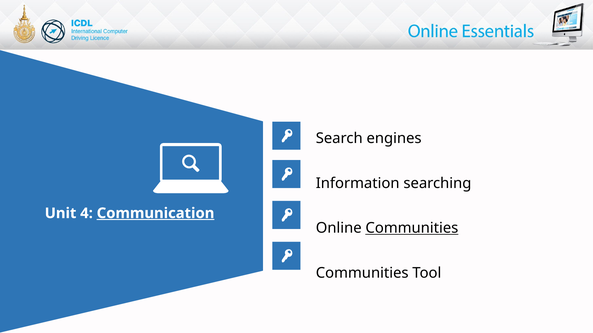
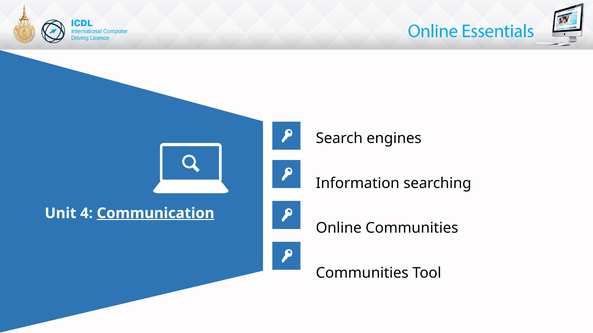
Communities underline: present -> none (412, 228)
